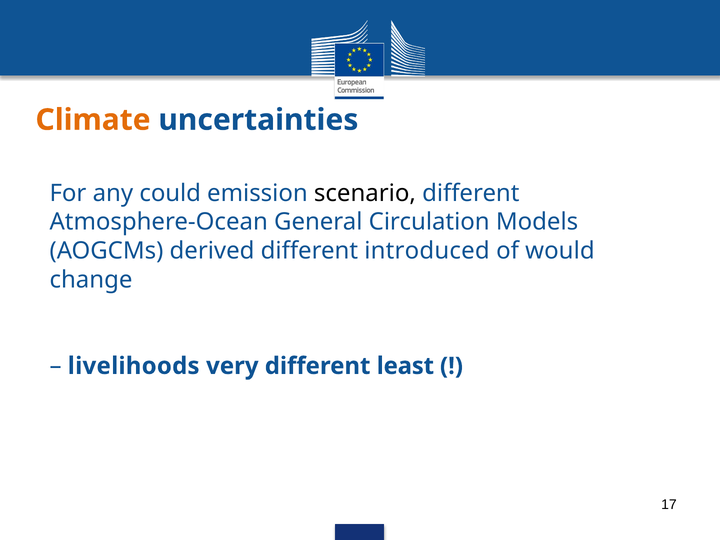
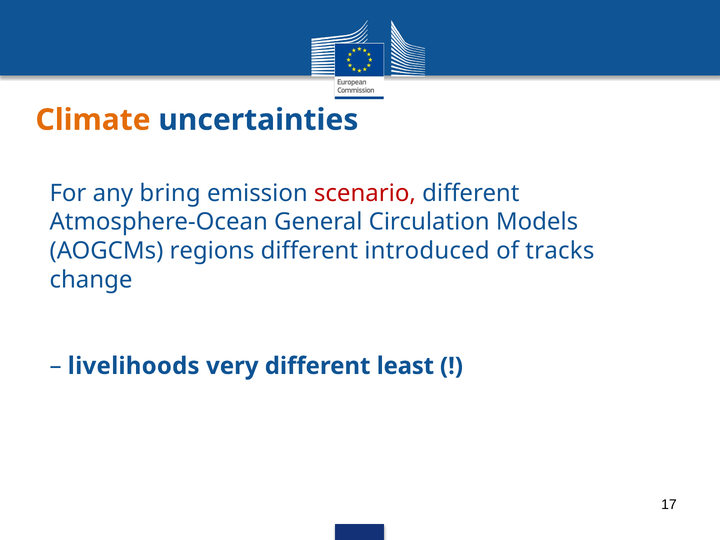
could: could -> bring (170, 193)
scenario colour: black -> red (365, 193)
derived: derived -> regions (212, 251)
would: would -> tracks (560, 251)
